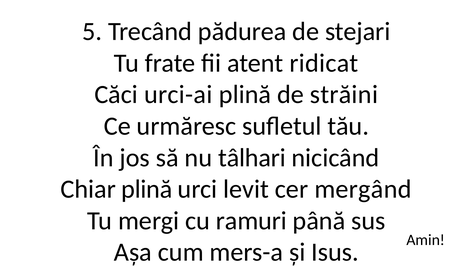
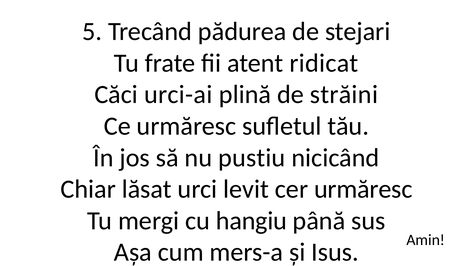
tâlhari: tâlhari -> pustiu (252, 158)
Chiar plină: plină -> lăsat (147, 189)
cer mergând: mergând -> urmăresc (363, 189)
ramuri: ramuri -> hangiu (251, 221)
